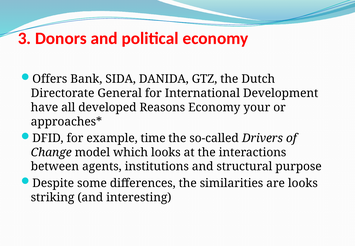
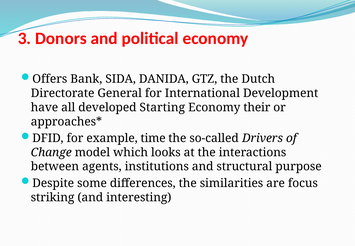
Reasons: Reasons -> Starting (162, 107)
your: your -> their (257, 107)
are looks: looks -> focus (303, 183)
